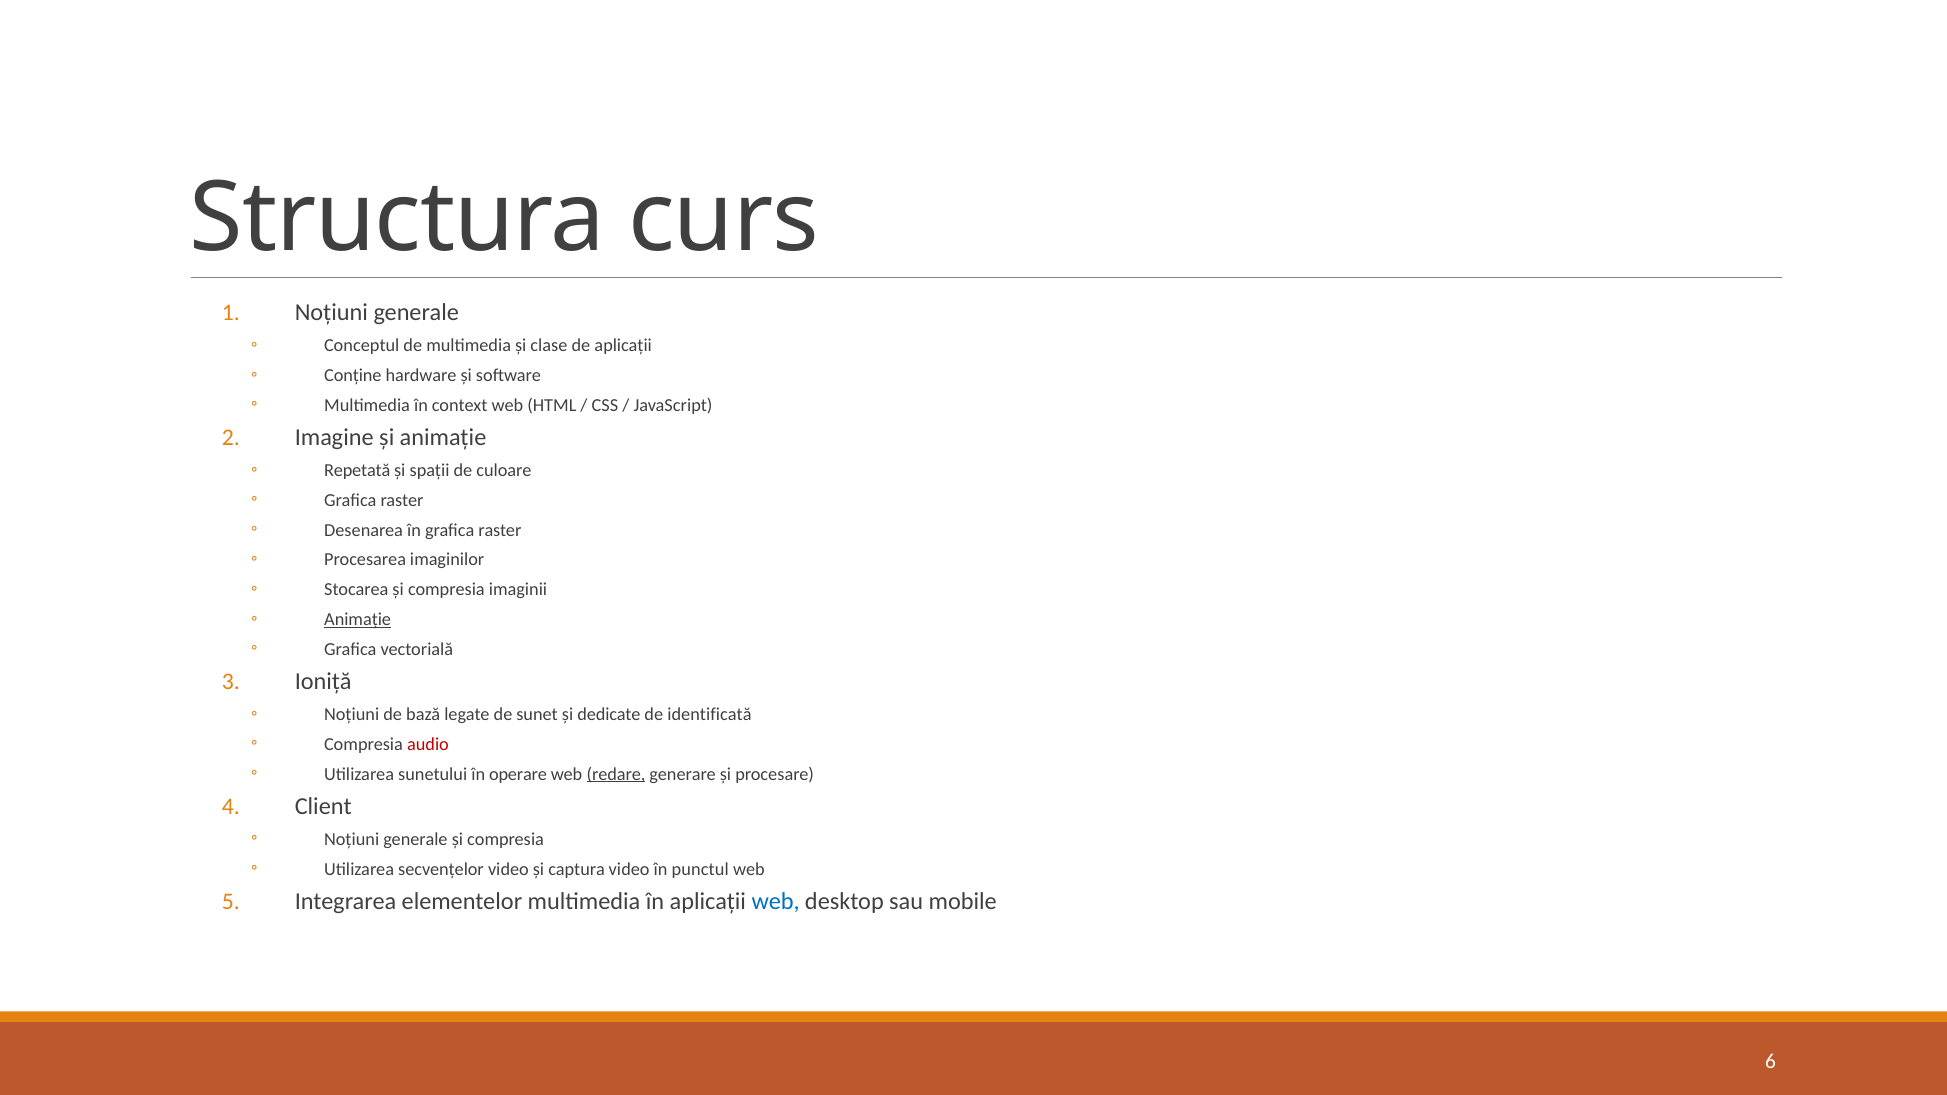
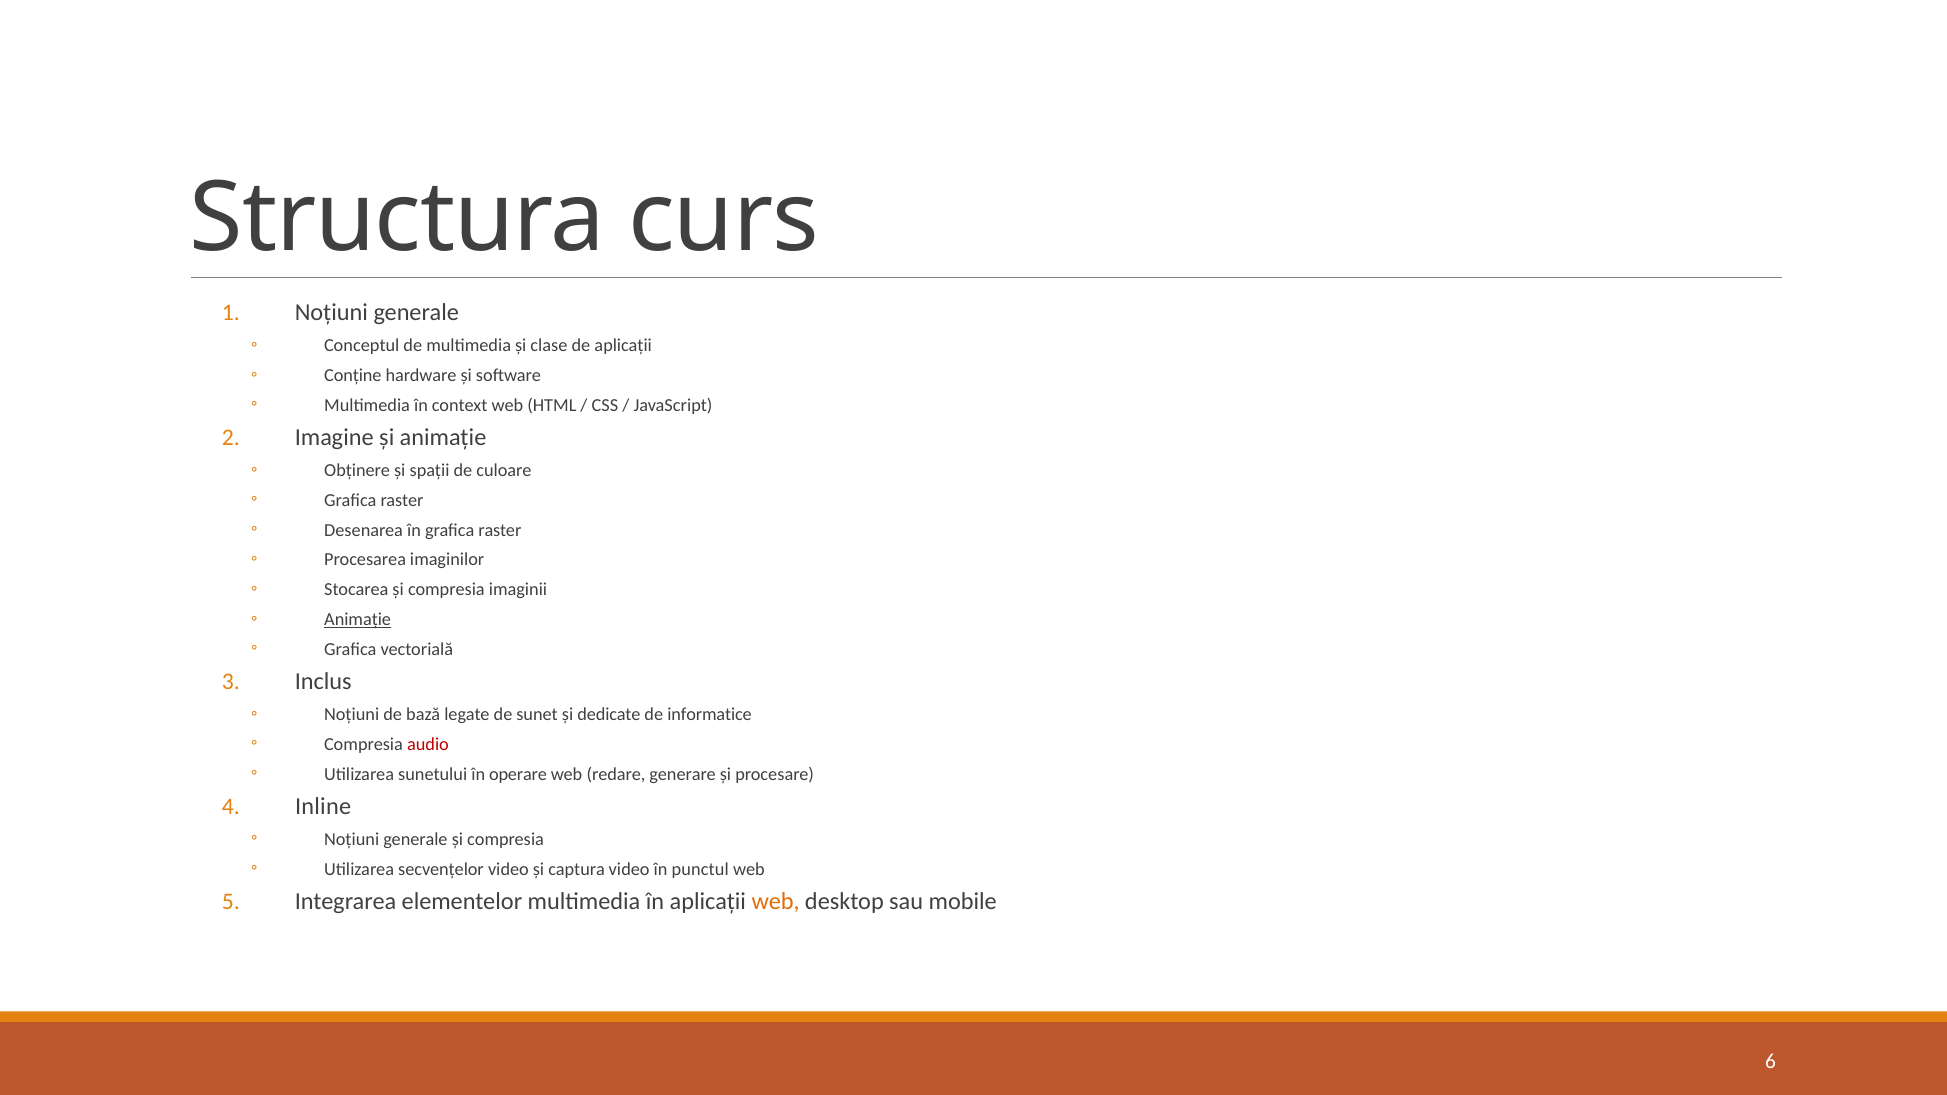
Repetată: Repetată -> Obținere (357, 471)
Ioniță: Ioniță -> Inclus (323, 682)
identificată: identificată -> informatice (710, 715)
redare underline: present -> none (616, 774)
Client: Client -> Inline (323, 807)
web colour: blue -> orange (776, 902)
